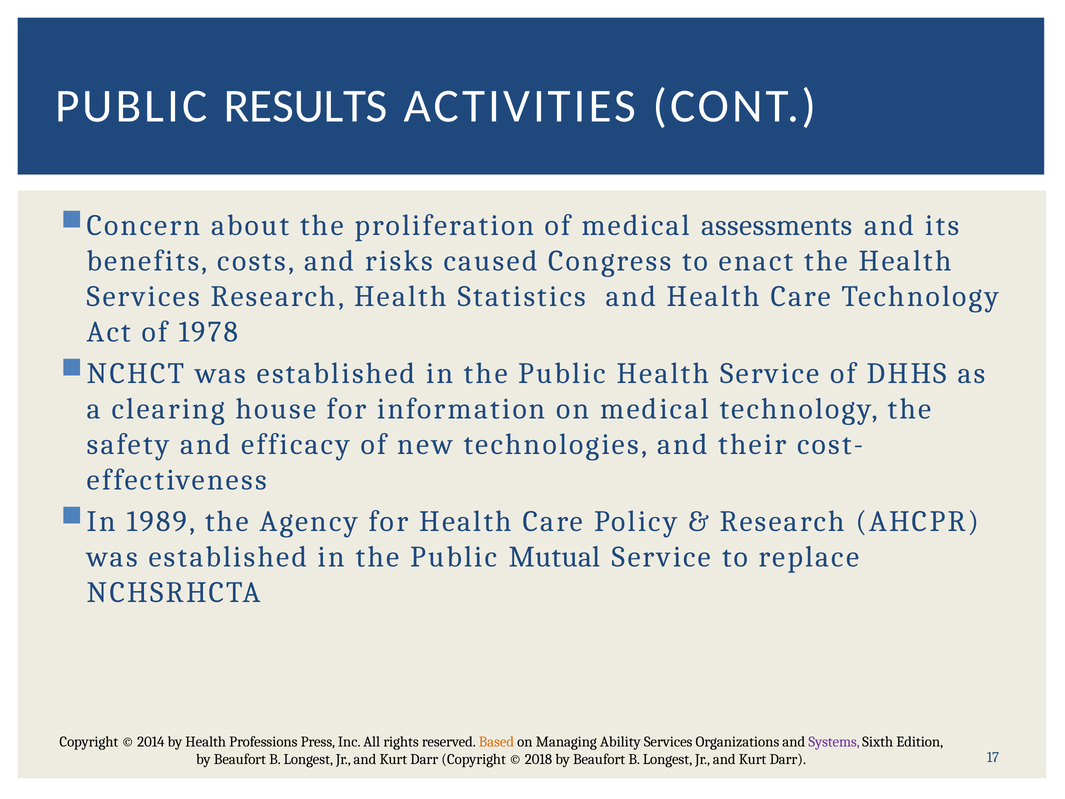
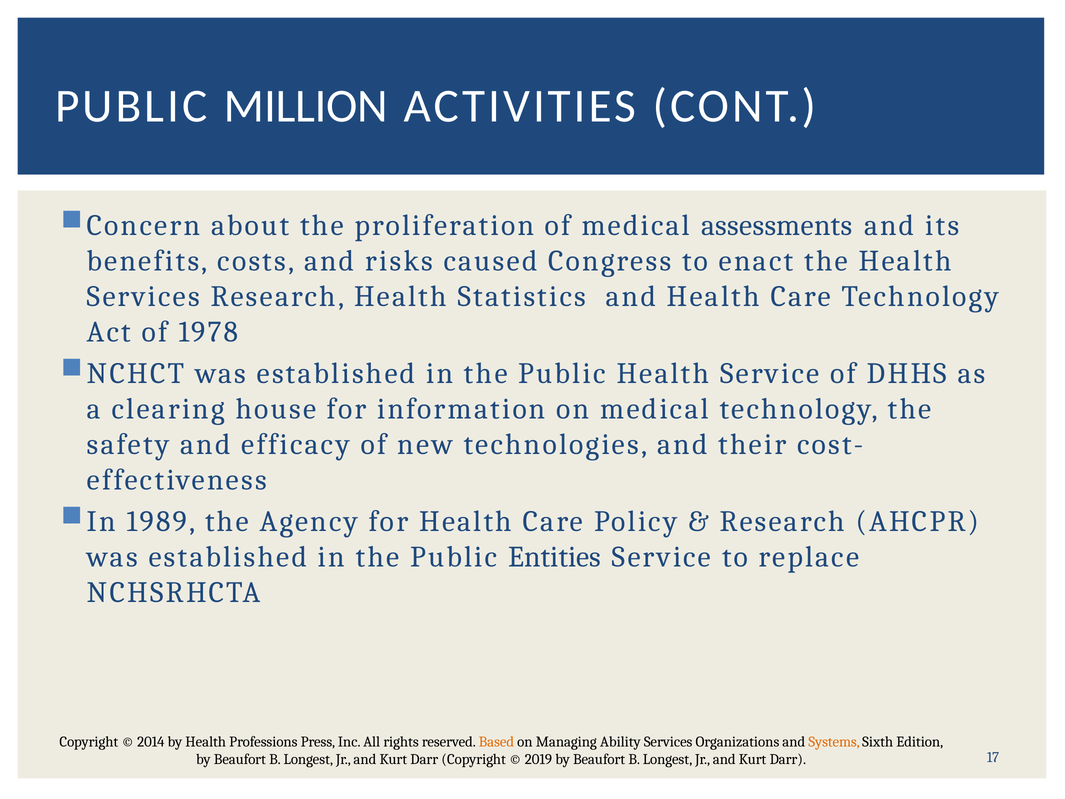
RESULTS: RESULTS -> MILLION (306, 106)
Mutual: Mutual -> Entities (555, 557)
Systems colour: purple -> orange (834, 741)
2018: 2018 -> 2019 (538, 759)
